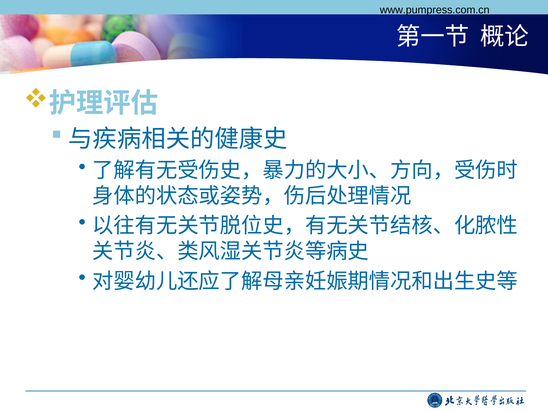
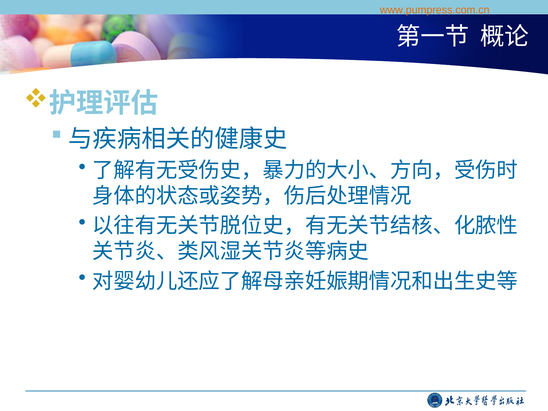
www.pumpress.com.cn colour: black -> orange (435, 10)
